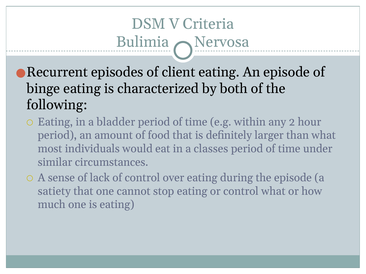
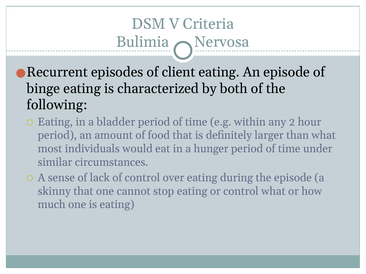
classes: classes -> hunger (211, 149)
satiety: satiety -> skinny (54, 191)
